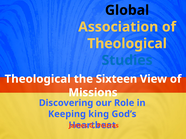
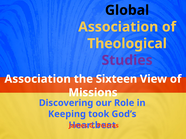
Studies colour: blue -> purple (127, 60)
Theological: Theological -> Association (38, 79)
king: king -> took (99, 114)
